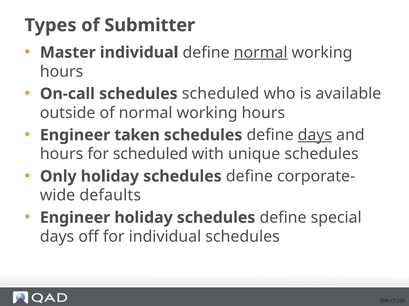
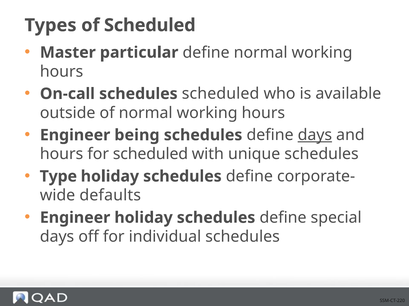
of Submitter: Submitter -> Scheduled (150, 25)
Master individual: individual -> particular (139, 53)
normal underline: present -> none (261, 53)
taken: taken -> being (137, 135)
Only: Only -> Type (58, 177)
